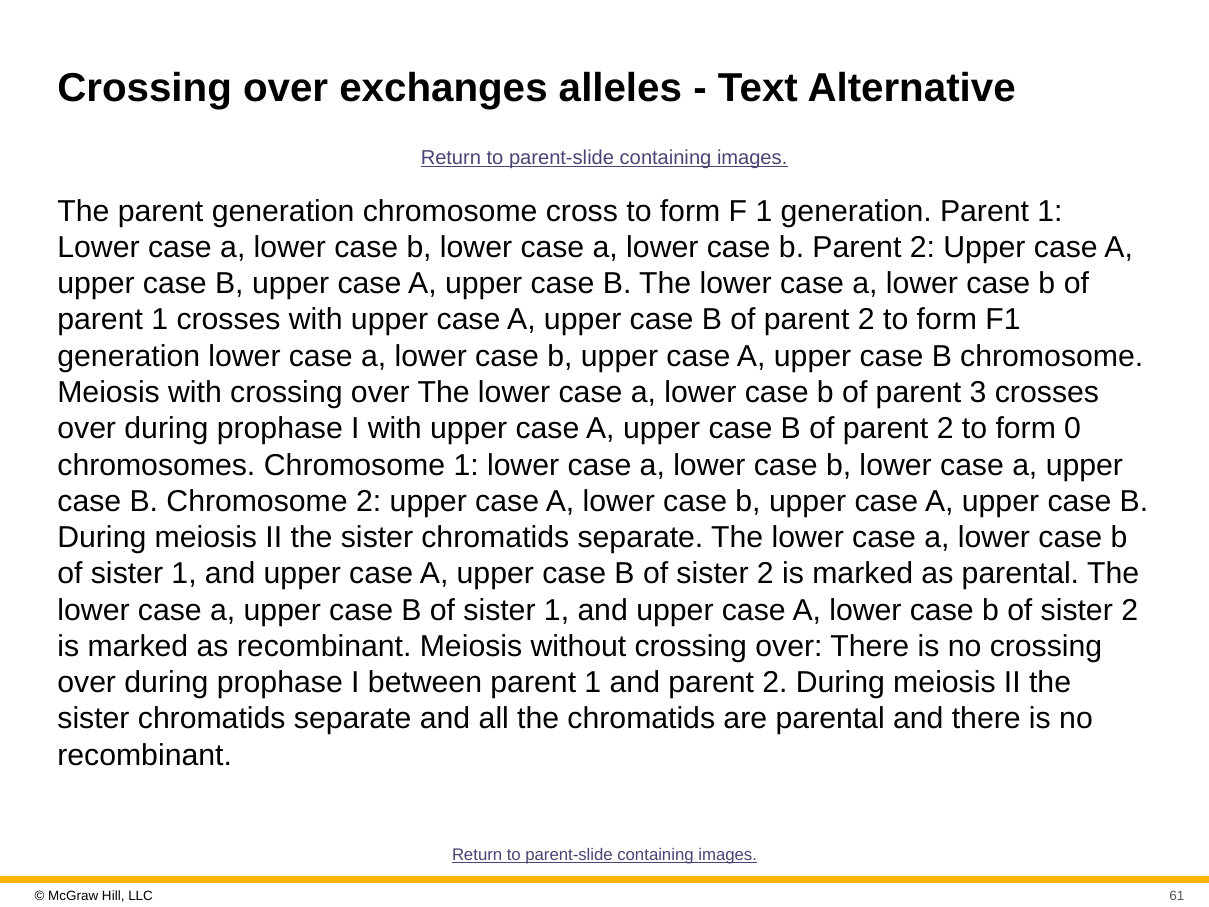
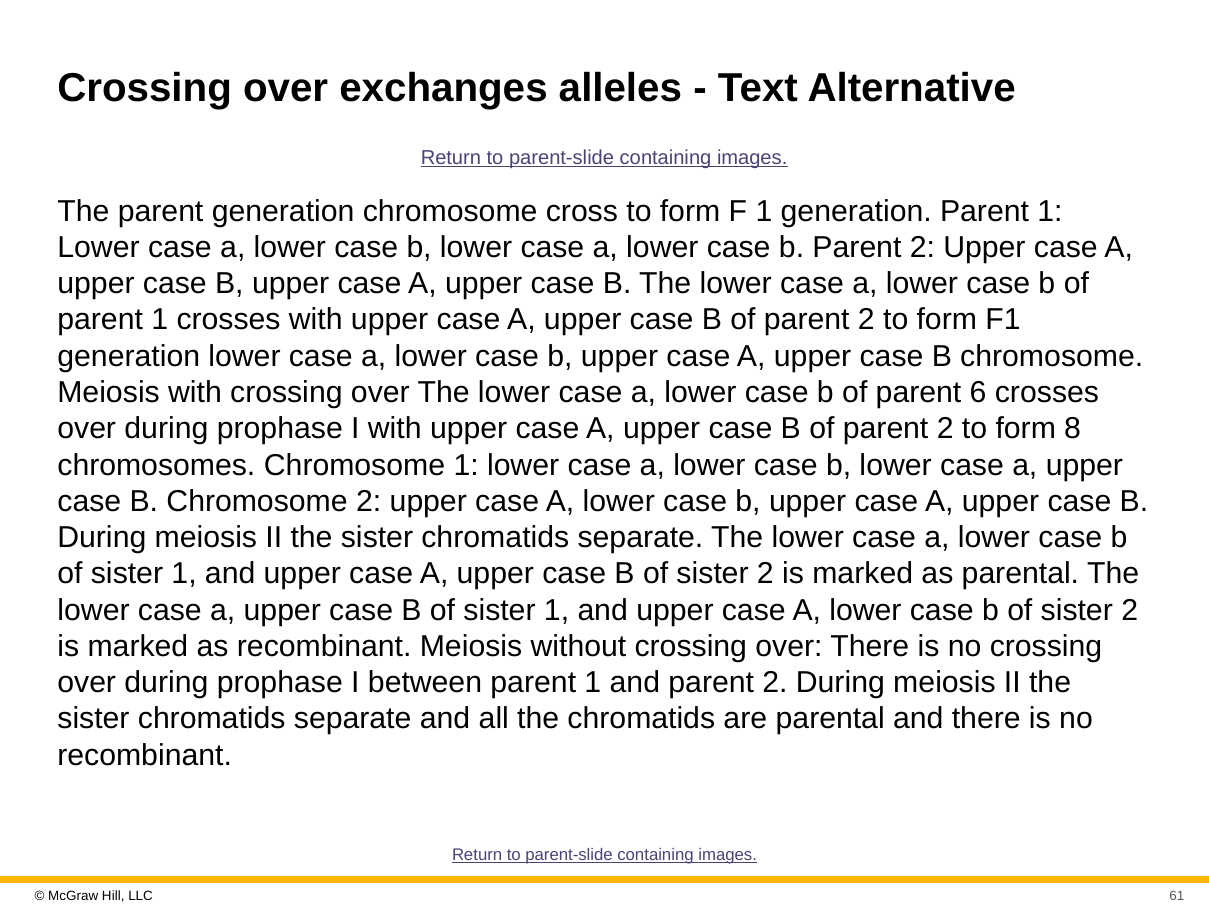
3: 3 -> 6 (978, 392)
0: 0 -> 8 (1073, 429)
